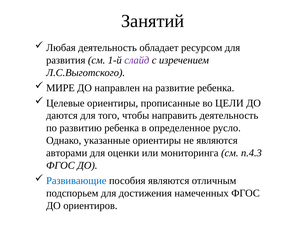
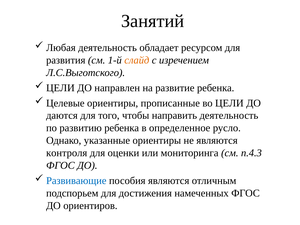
слайд colour: purple -> orange (137, 60)
МИРЕ: МИРЕ -> ЦЕЛИ (60, 88)
авторами: авторами -> контроля (67, 153)
